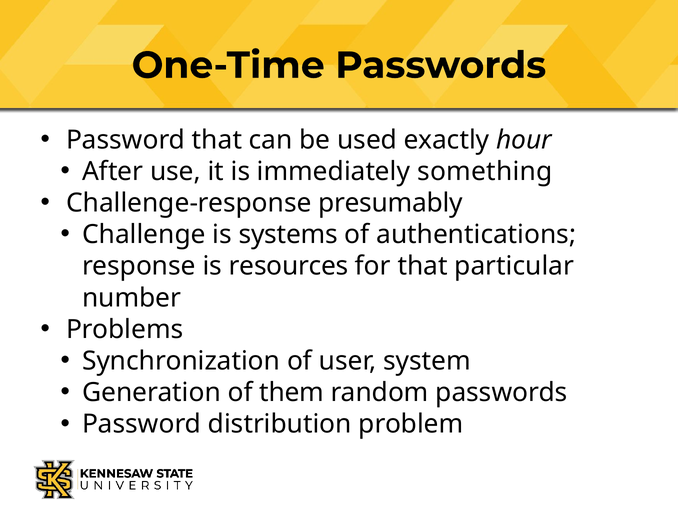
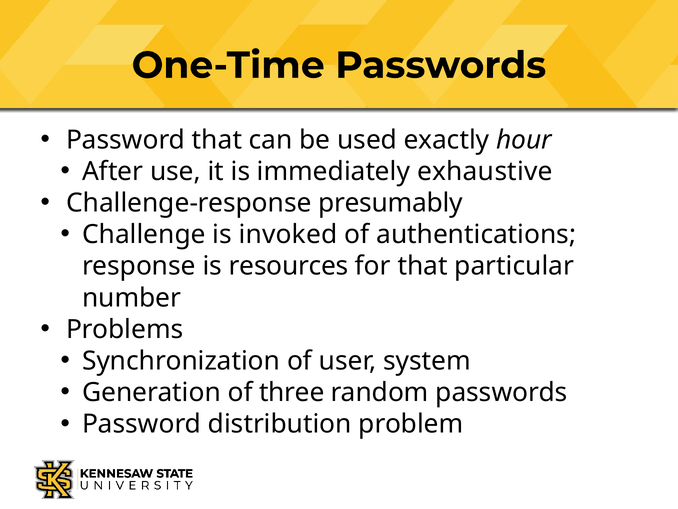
something: something -> exhaustive (485, 171)
systems: systems -> invoked (288, 234)
them: them -> three (292, 392)
